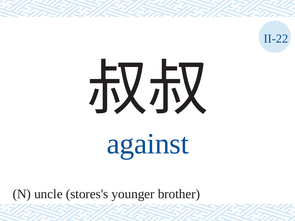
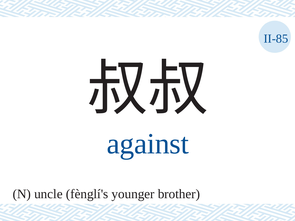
II-22: II-22 -> II-85 (276, 39)
stores's: stores's -> fènglí's (87, 194)
